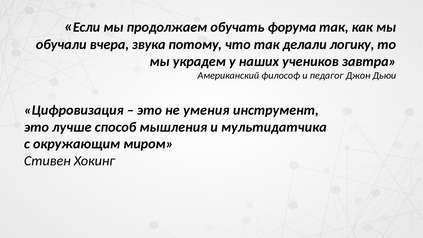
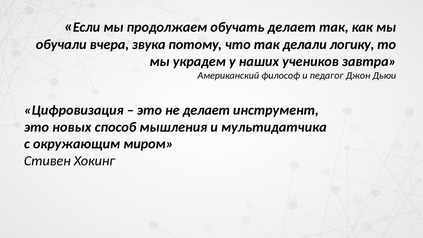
обучать форума: форума -> делает (292, 27)
не умения: умения -> делает (206, 110)
лучше: лучше -> новых (72, 127)
